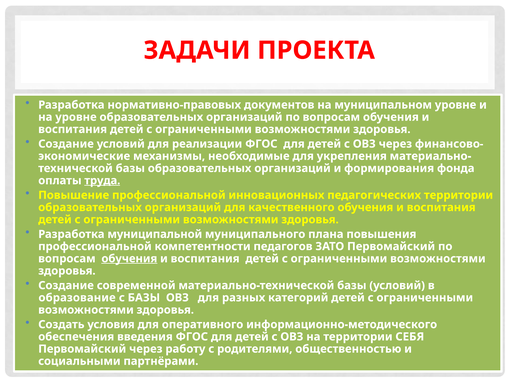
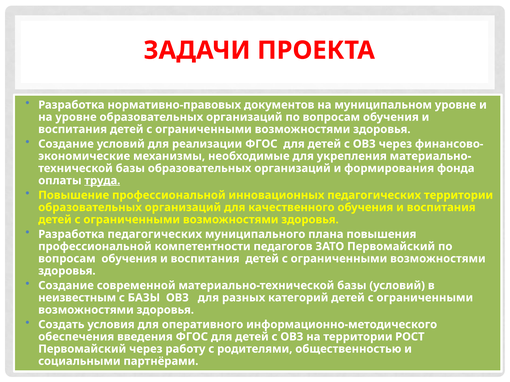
Разработка муниципальной: муниципальной -> педагогических (155, 234)
обучения underline: present -> none (129, 259)
образование: образование -> неизвестным (77, 298)
СЕБЯ: СЕБЯ -> РОСТ (410, 337)
